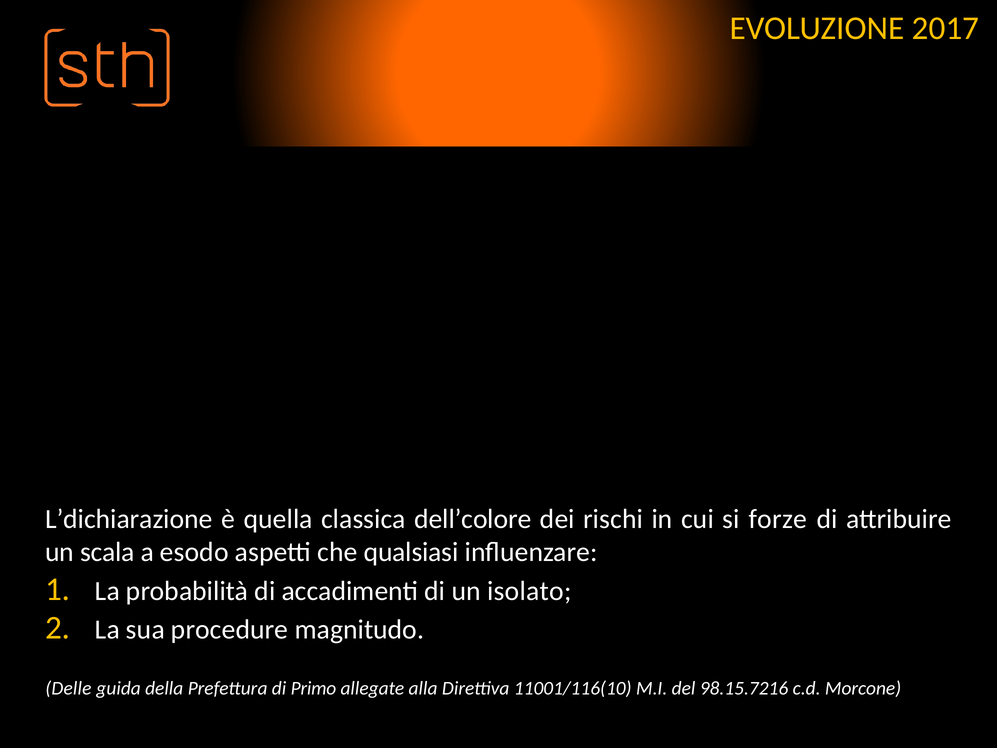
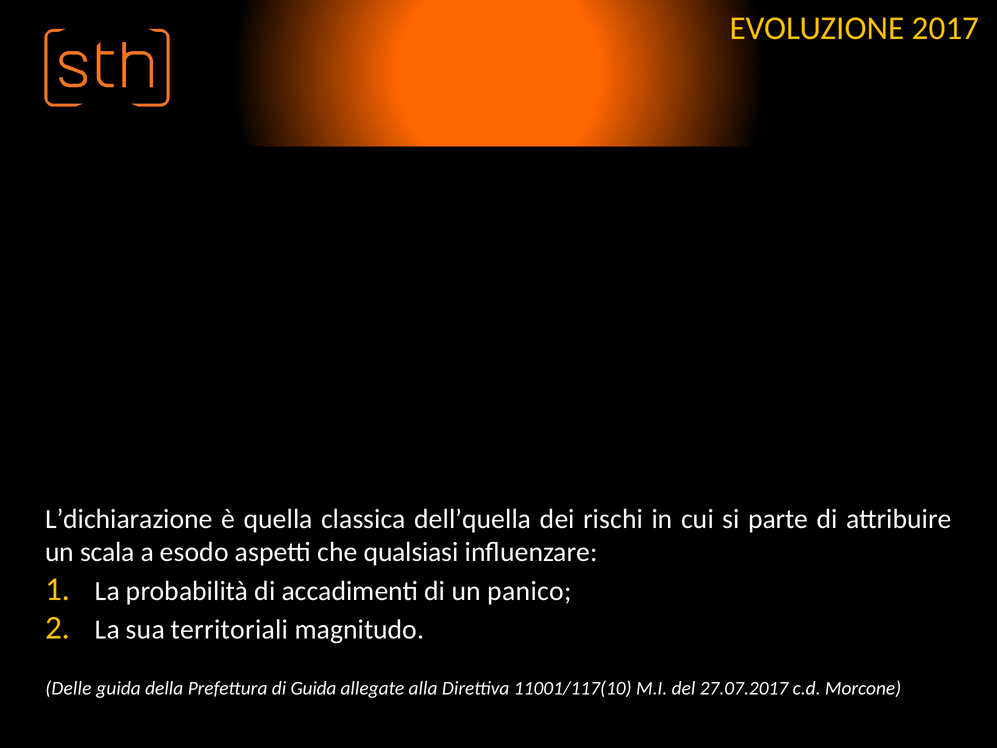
dell’colore: dell’colore -> dell’quella (473, 519)
forze: forze -> parte (778, 519)
isolato: isolato -> panico (529, 591)
procedure: procedure -> territoriali (230, 630)
di Primo: Primo -> Guida (313, 688)
11001/116(10: 11001/116(10 -> 11001/117(10 (573, 688)
98.15.7216: 98.15.7216 -> 27.07.2017 (744, 688)
